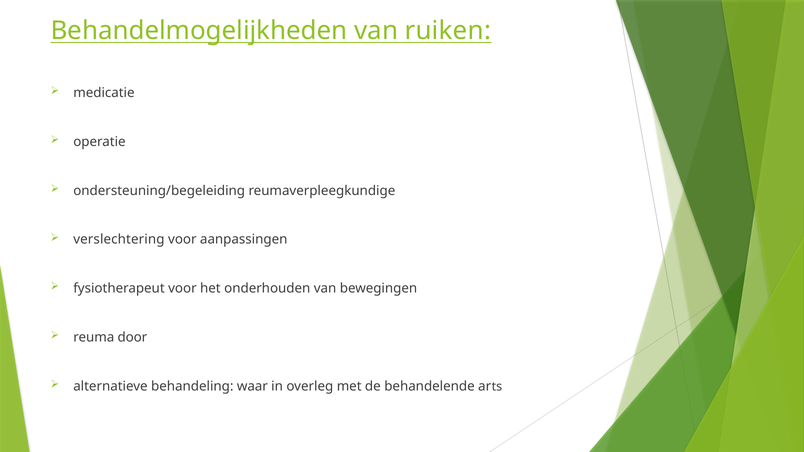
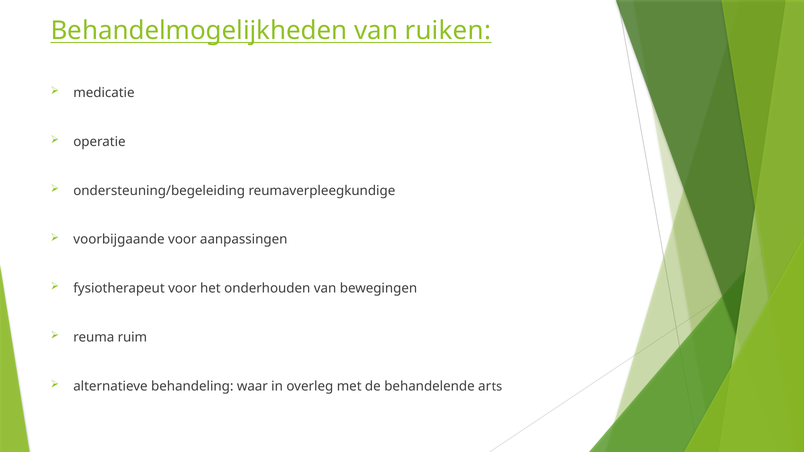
verslechtering: verslechtering -> voorbijgaande (119, 240)
door: door -> ruim (132, 337)
